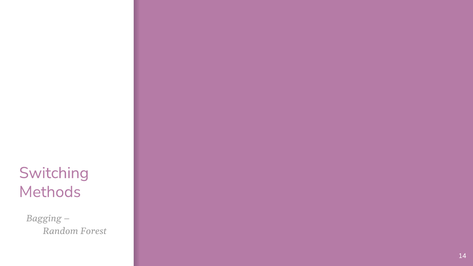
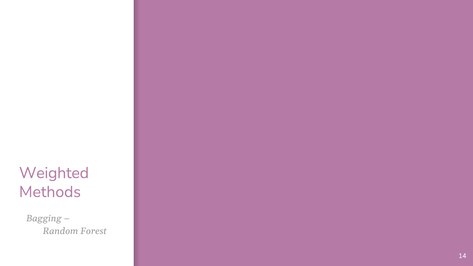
Switching: Switching -> Weighted (54, 173)
